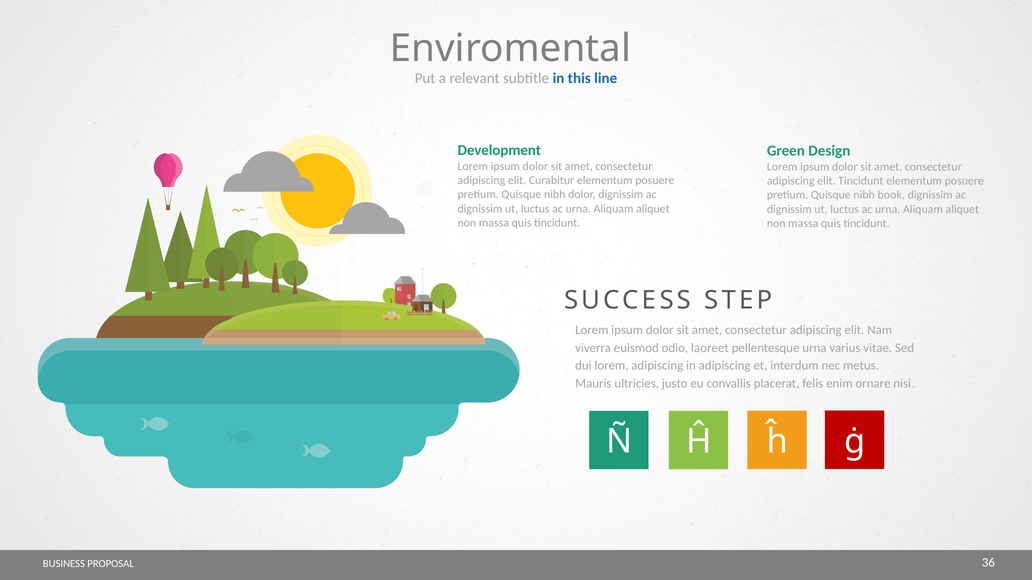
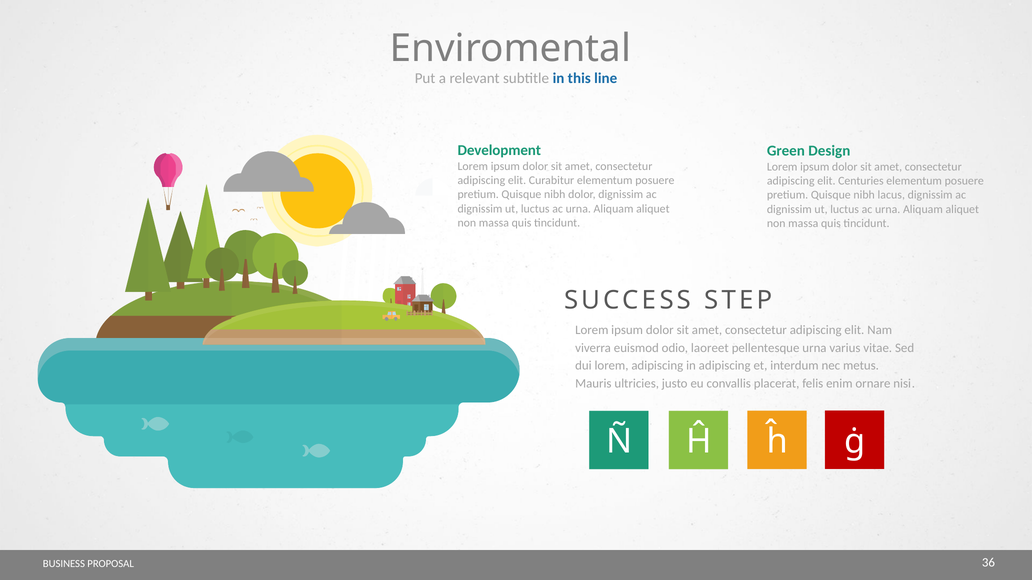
elit Tincidunt: Tincidunt -> Centuries (861, 181)
book: book -> lacus (891, 195)
